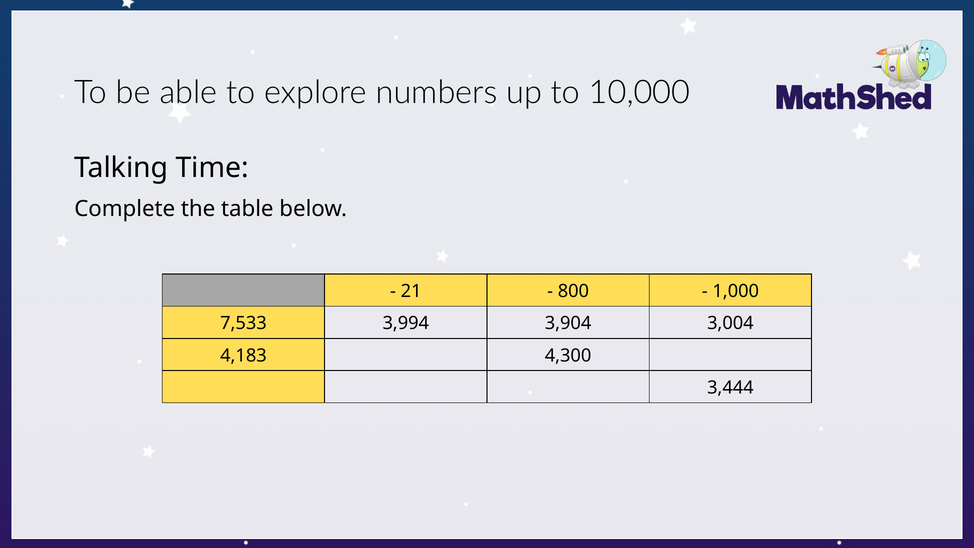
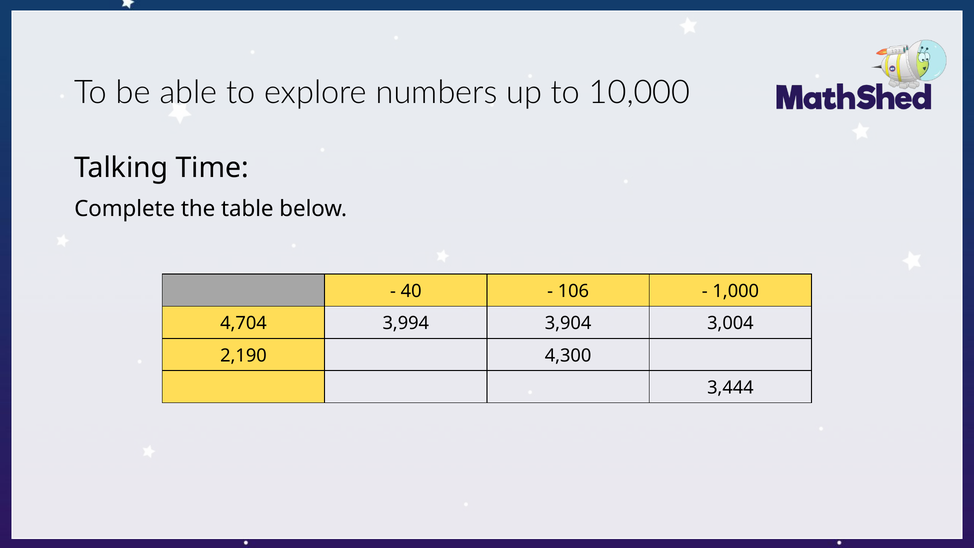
21: 21 -> 40 (411, 291)
800: 800 -> 106 (573, 291)
7,533: 7,533 -> 4,704 (243, 323)
4,183: 4,183 -> 2,190 (243, 355)
